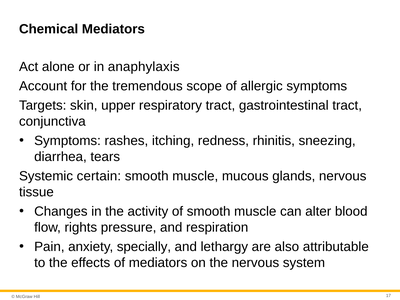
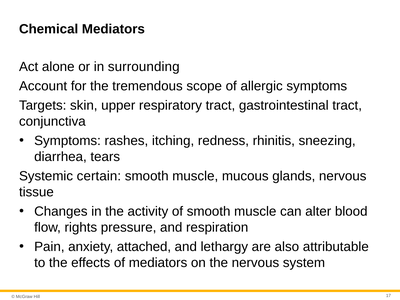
anaphylaxis: anaphylaxis -> surrounding (144, 67)
specially: specially -> attached (144, 247)
